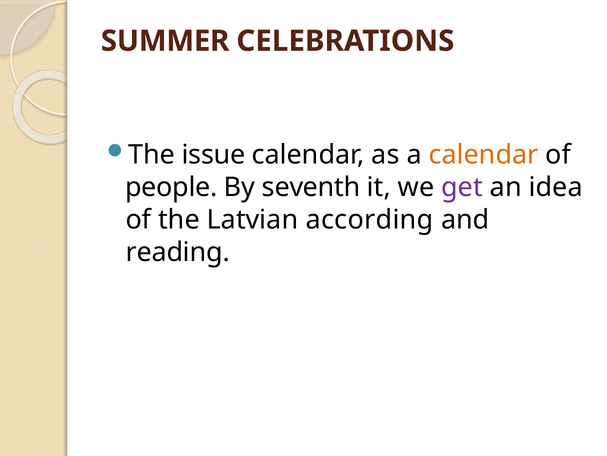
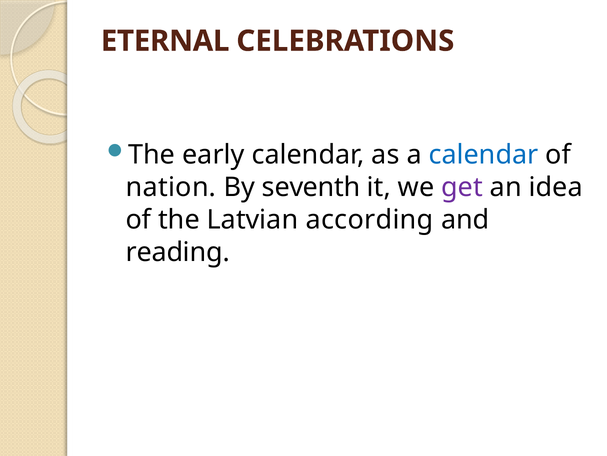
SUMMER: SUMMER -> ETERNAL (165, 41)
issue: issue -> early (213, 155)
calendar colour: orange -> blue (484, 155)
people: people -> nation (171, 187)
